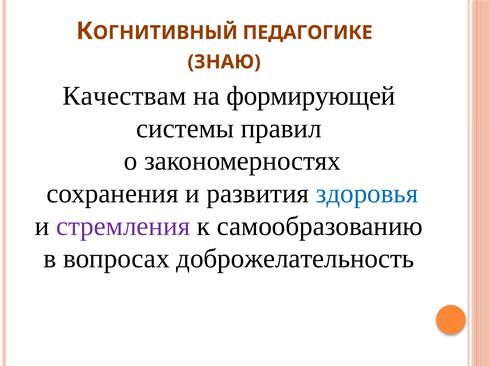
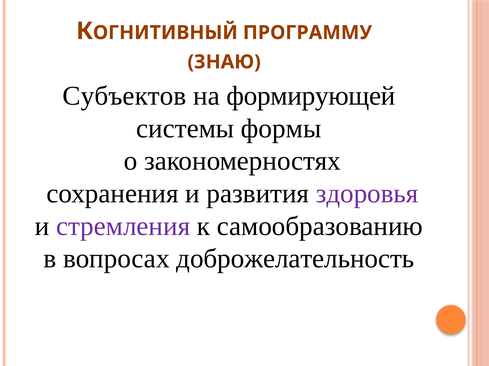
ПЕДАГОГИКЕ: ПЕДАГОГИКЕ -> ПРОГРАММУ (307, 33)
Качествам: Качествам -> Субъектов (125, 96)
правил: правил -> формы (281, 129)
здоровья colour: blue -> purple (367, 194)
